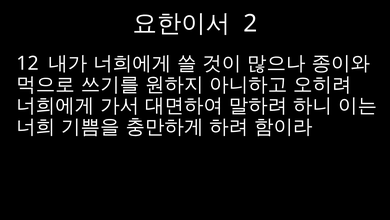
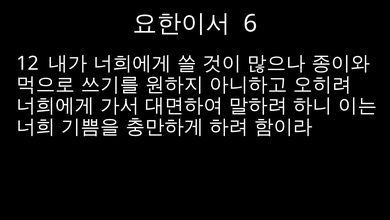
2: 2 -> 6 (250, 23)
